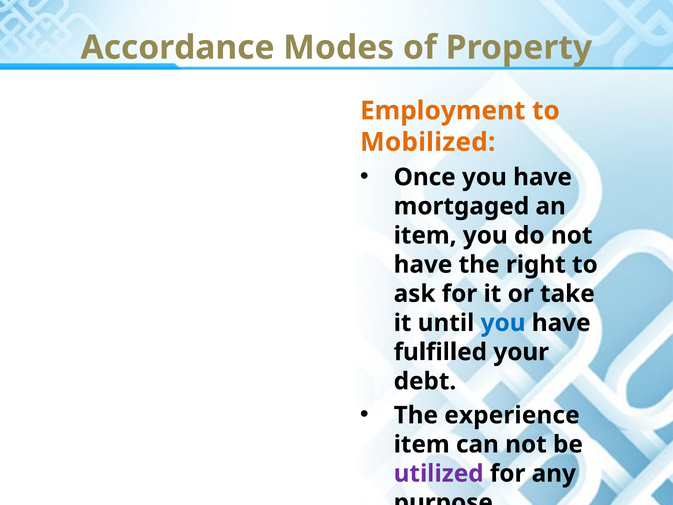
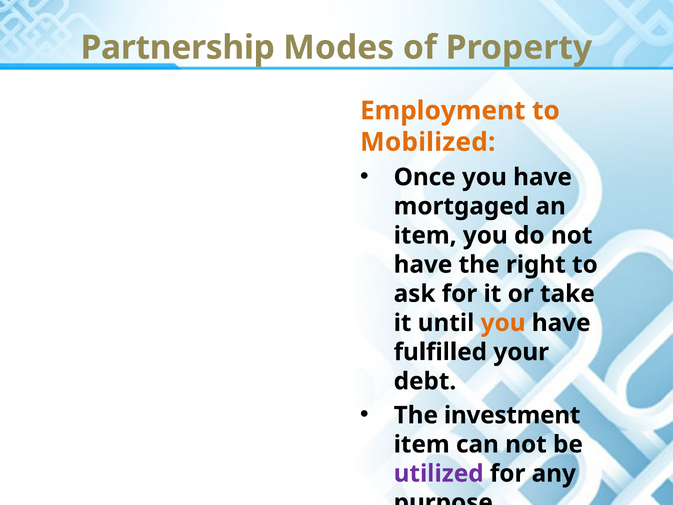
Accordance: Accordance -> Partnership (178, 48)
you colour: blue -> orange (503, 323)
experience: experience -> investment (512, 415)
